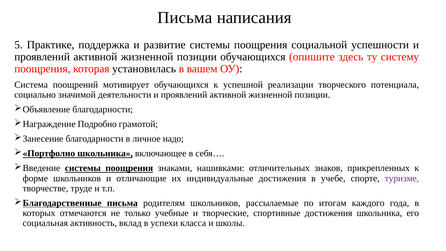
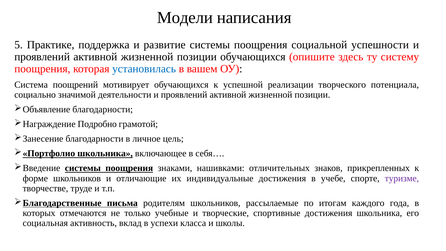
Письма: Письма -> Модели (185, 18)
установилась colour: black -> blue (144, 69)
надо: надо -> цель (173, 139)
